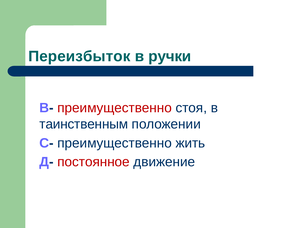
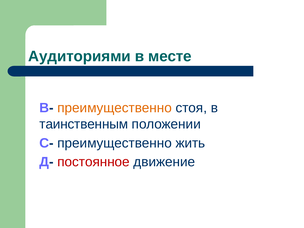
Переизбыток: Переизбыток -> Аудиториями (79, 56)
ручки: ручки -> месте (170, 56)
преимущественно colour: red -> orange (115, 108)
